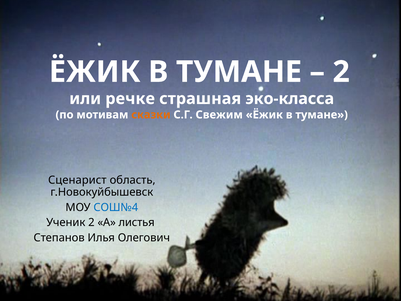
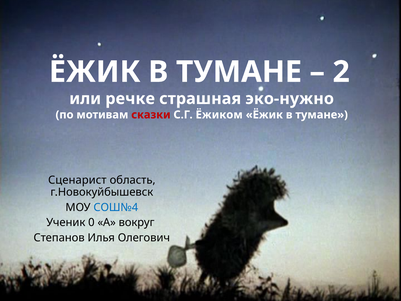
эко-класса: эко-класса -> эко-нужно (290, 99)
сказки colour: orange -> red (151, 115)
Свежим: Свежим -> Ёжиком (219, 115)
Ученик 2: 2 -> 0 (91, 222)
листья: листья -> вокруг (137, 222)
